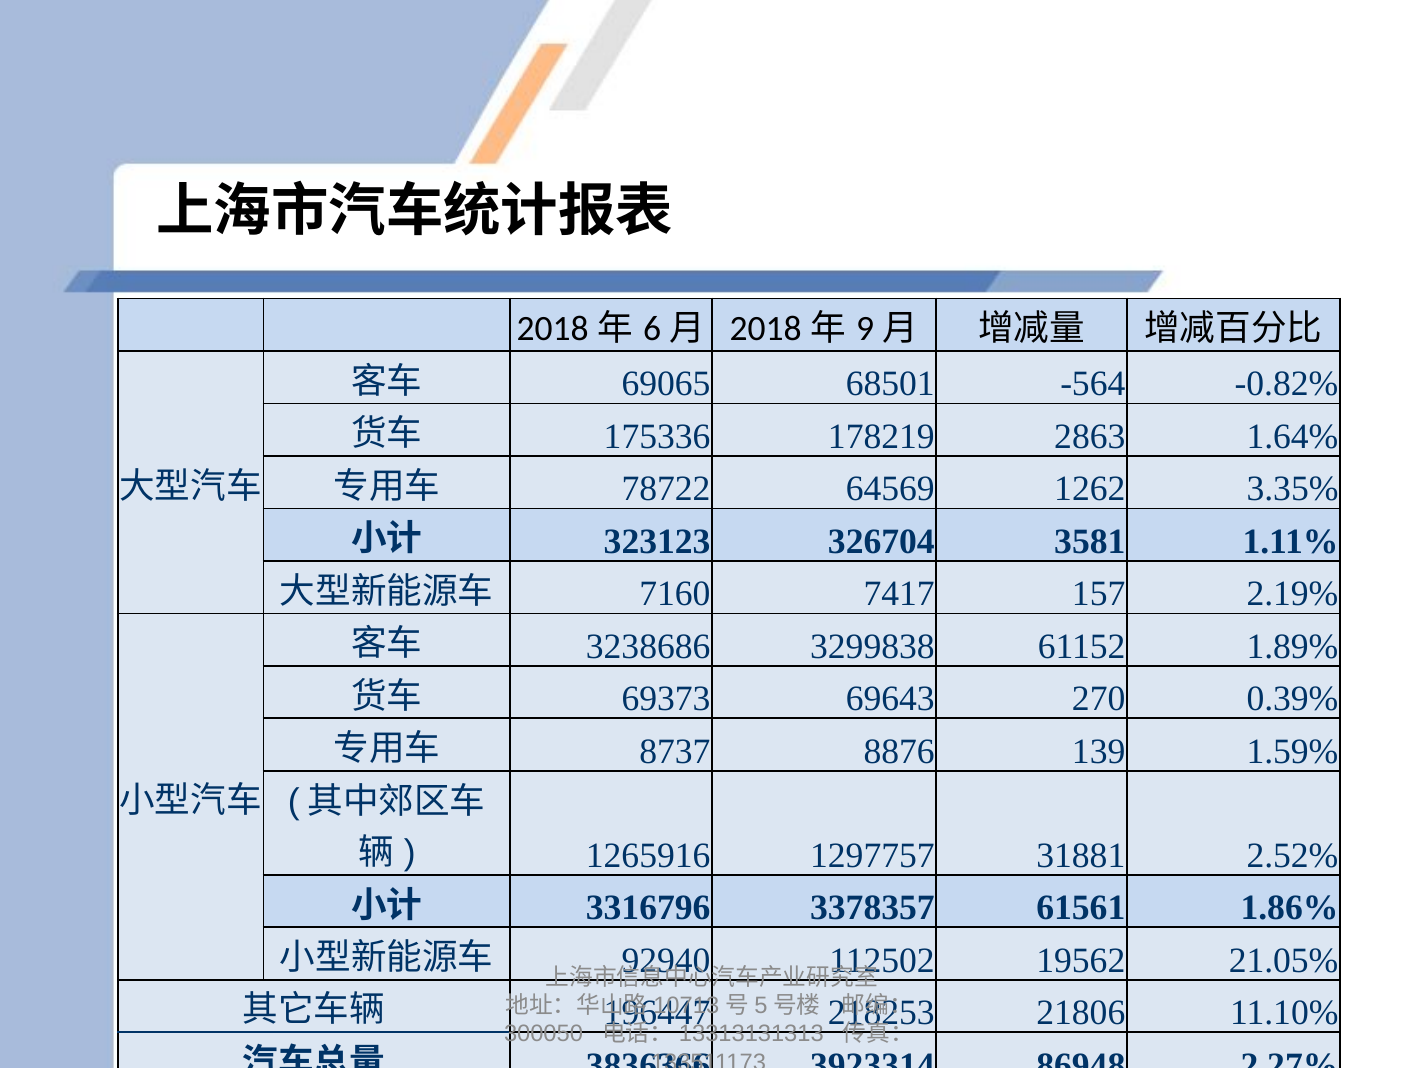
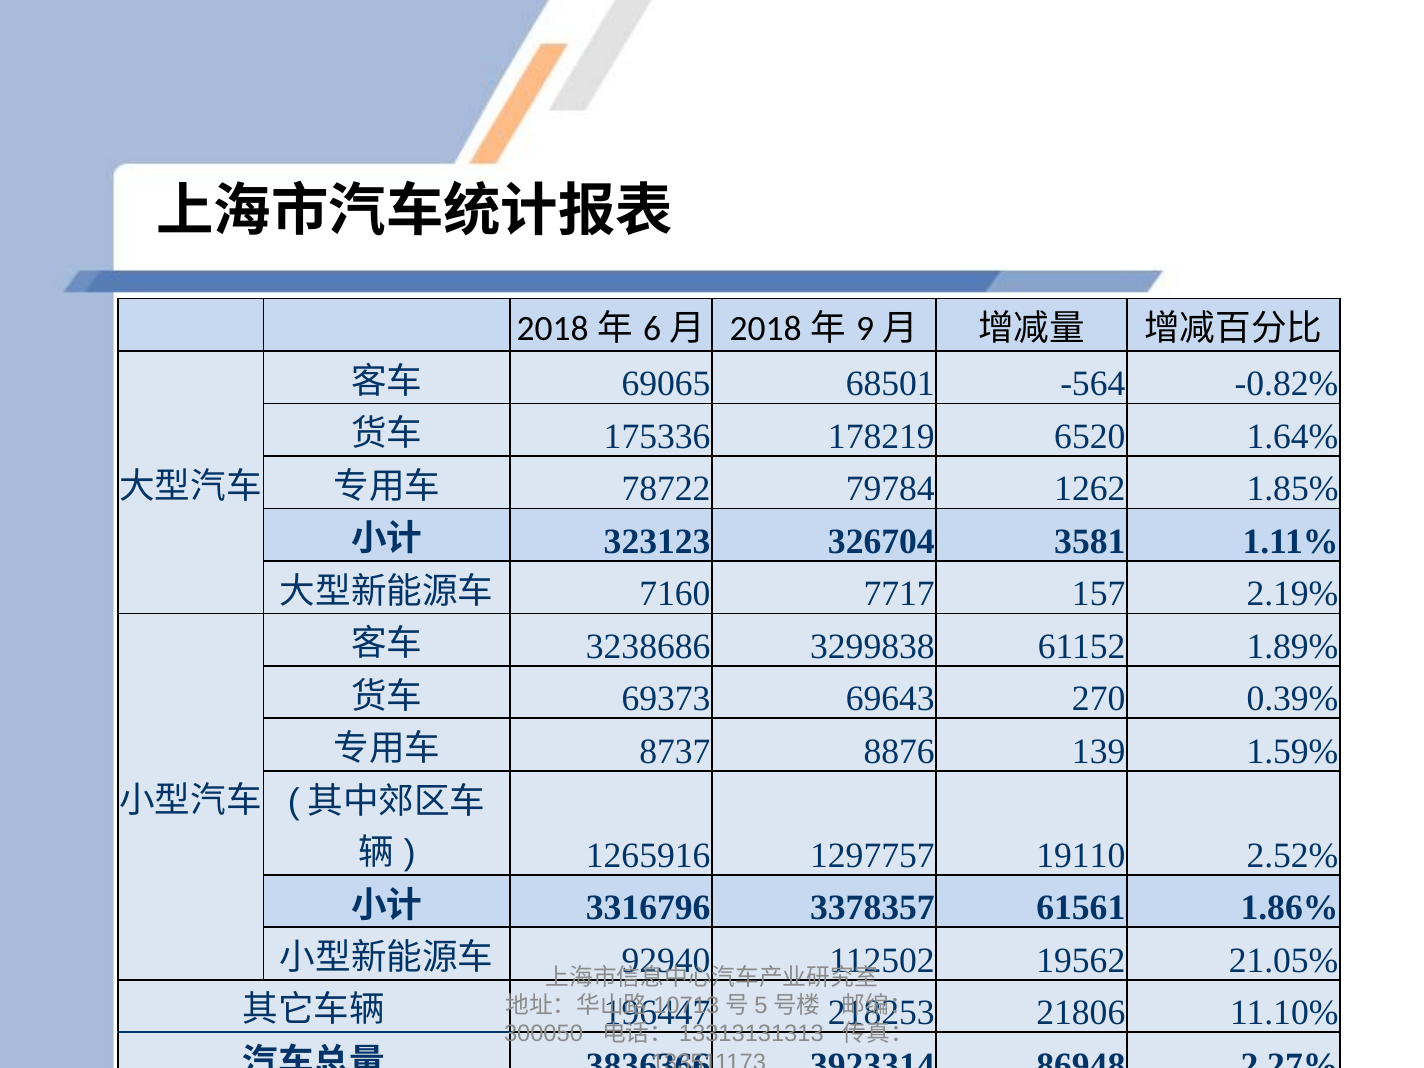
2863: 2863 -> 6520 (1090, 437)
64569: 64569 -> 79784 (890, 489)
3.35%: 3.35% -> 1.85% (1293, 489)
7417: 7417 -> 7717 (899, 594)
31881: 31881 -> 19110 (1081, 855)
